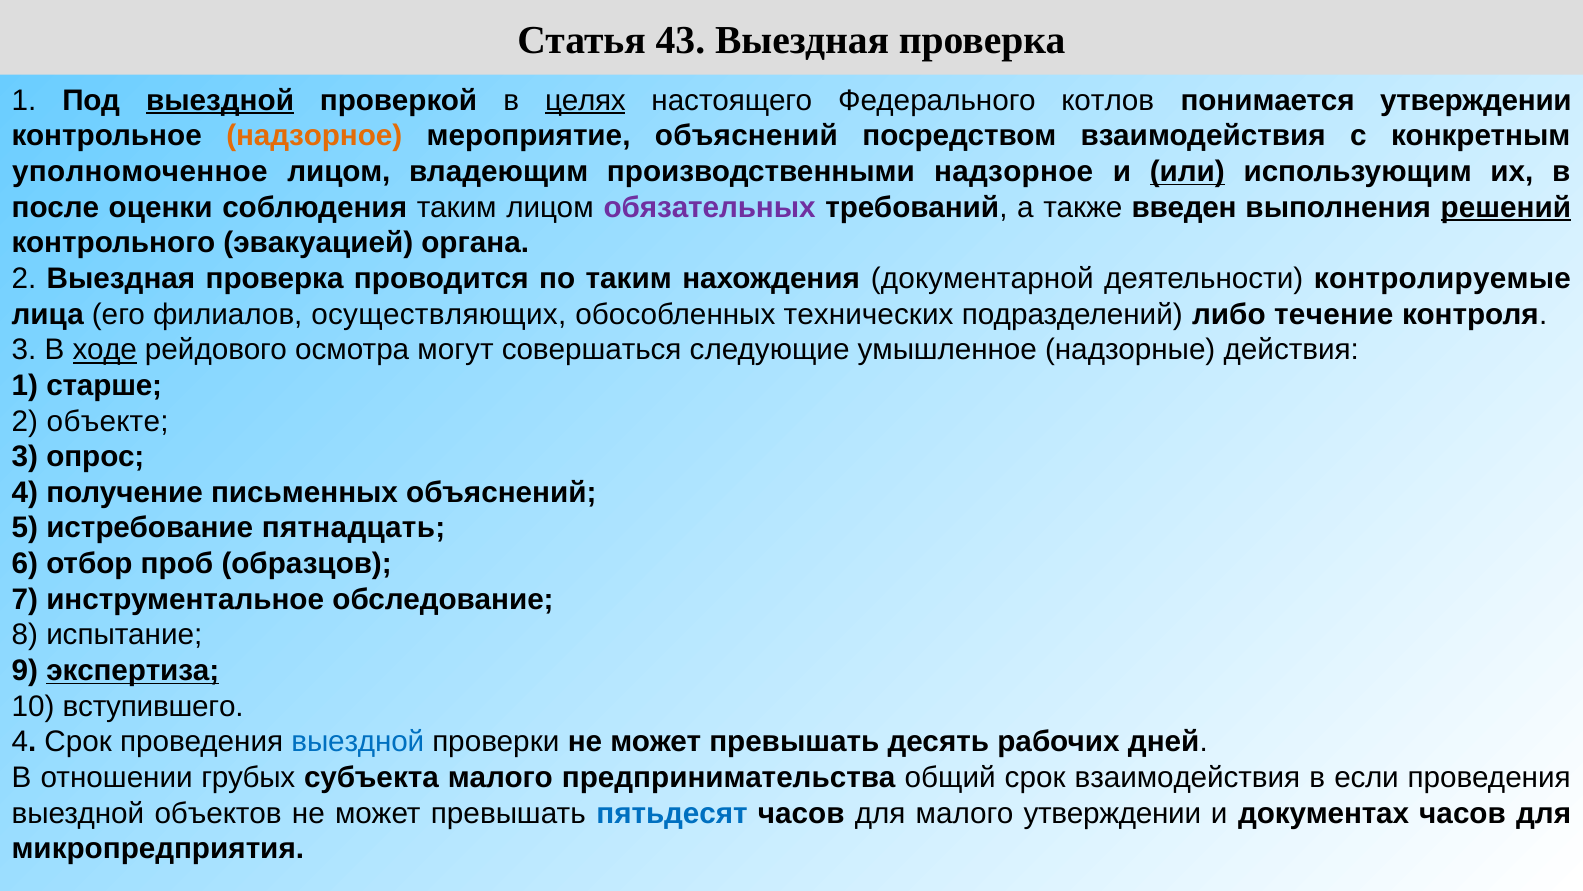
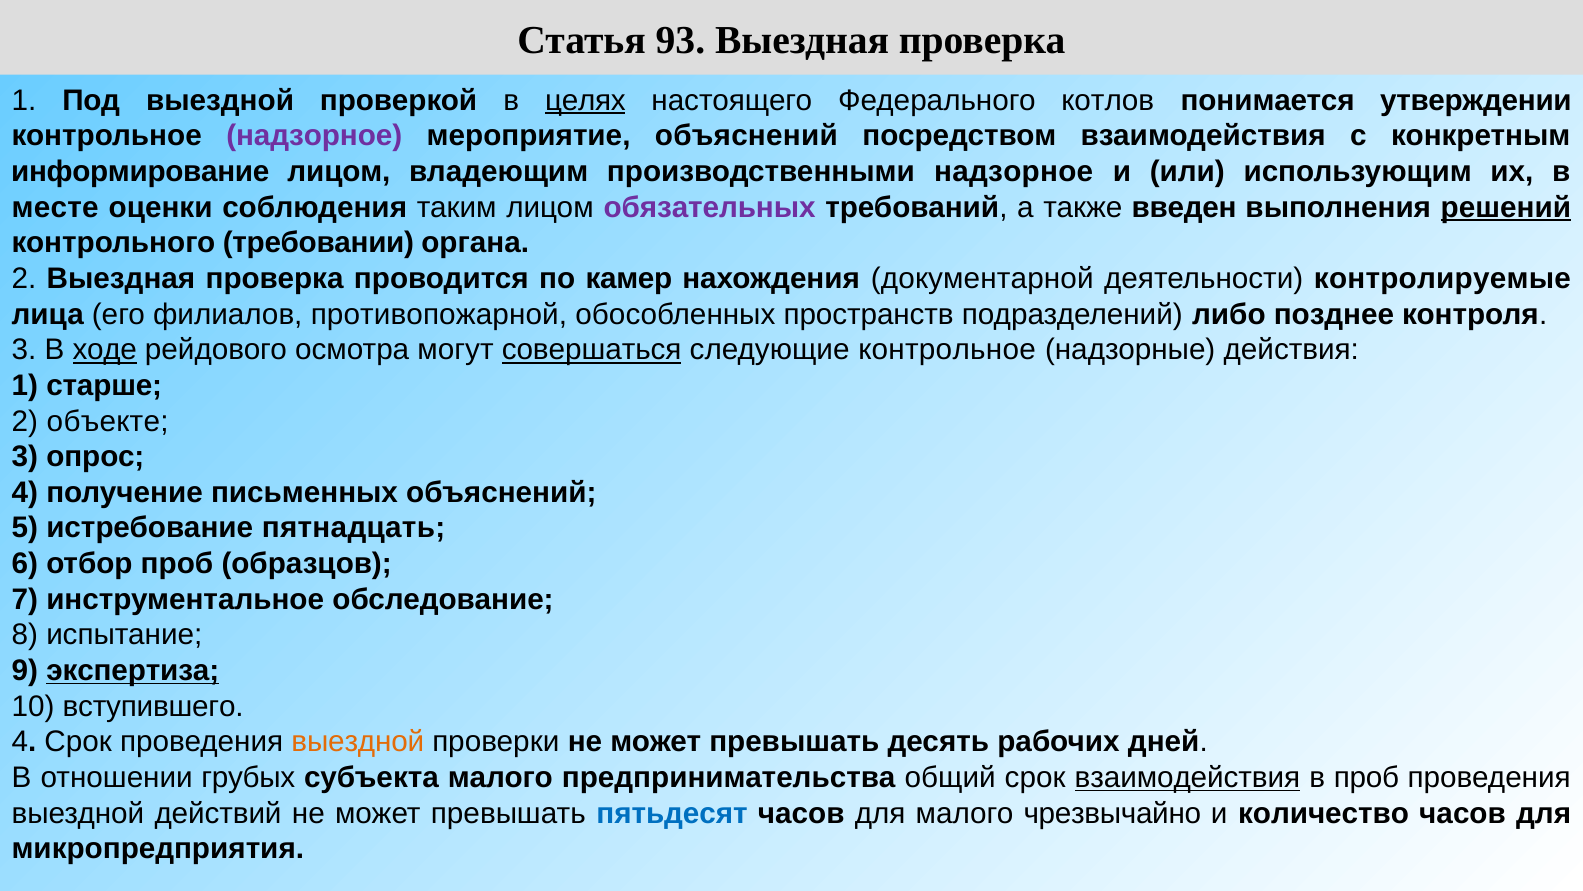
43: 43 -> 93 (680, 40)
выездной underline: present -> none (220, 100)
надзорное colour: orange -> purple (314, 136)
уполномоченное: уполномоченное -> информирование (140, 172)
или underline: present -> none (1187, 172)
после: после -> месте (55, 207)
эвакуацией: эвакуацией -> требовании (318, 243)
по таким: таким -> камер (629, 279)
осуществляющих: осуществляющих -> противопожарной (439, 314)
технических: технических -> пространств (869, 314)
течение: течение -> позднее (1334, 314)
совершаться underline: none -> present (592, 350)
следующие умышленное: умышленное -> контрольное (947, 350)
выездной colour: blue -> orange (358, 742)
взаимодействия underline: none -> present (1187, 777)
в если: если -> проб (1367, 777)
объектов: объектов -> действий (218, 813)
малого утверждении: утверждении -> чрезвычайно (1112, 813)
документах: документах -> количество (1324, 813)
